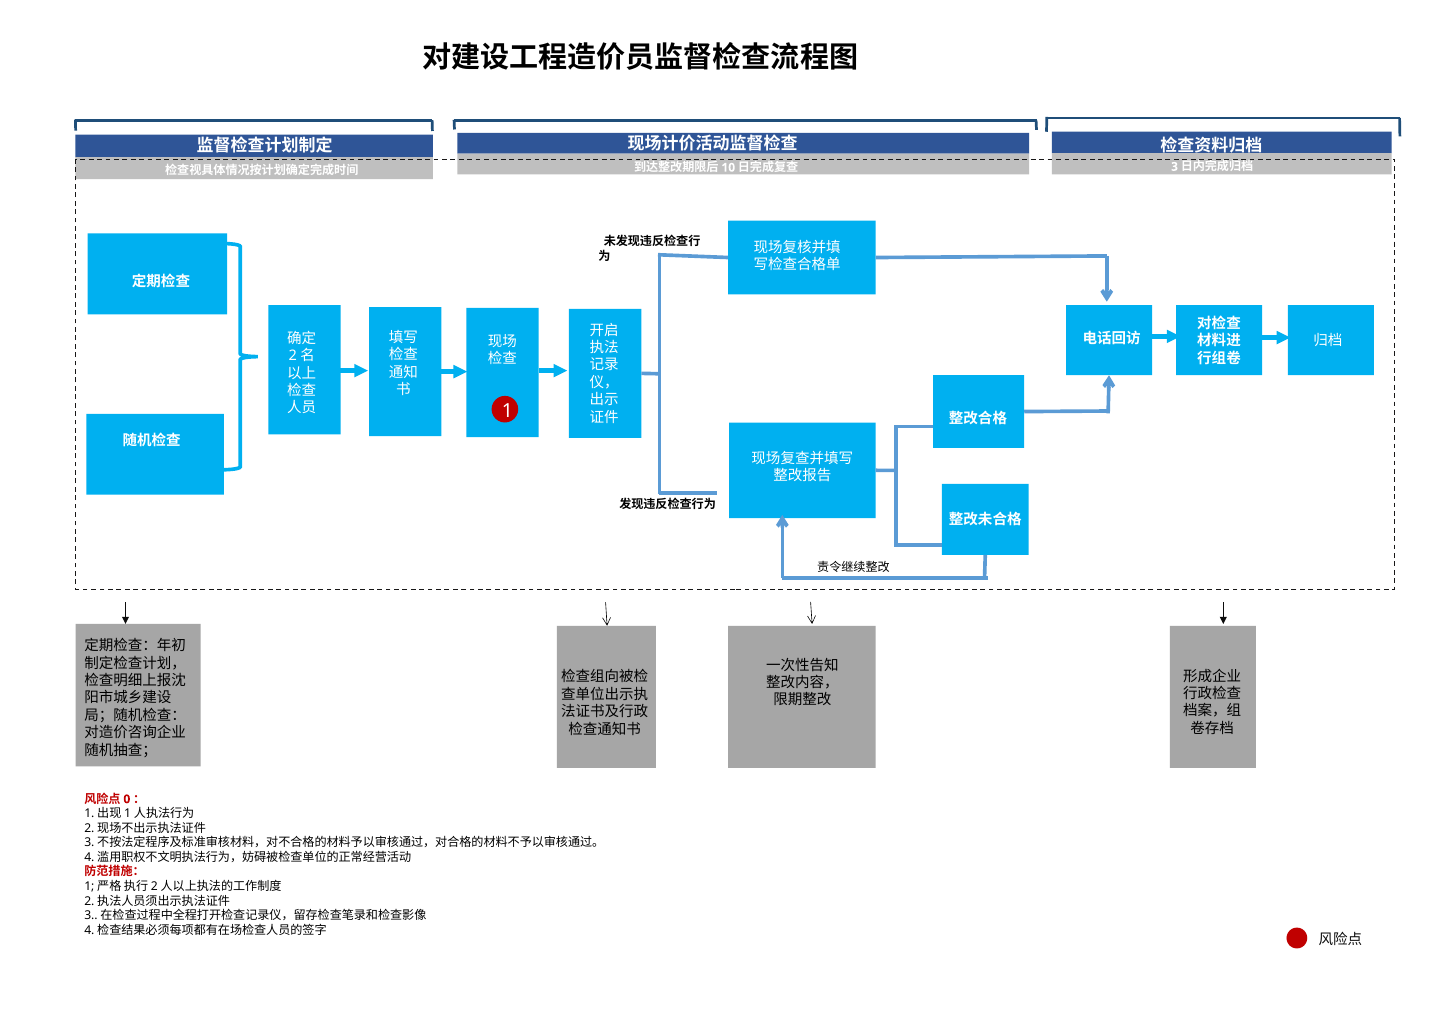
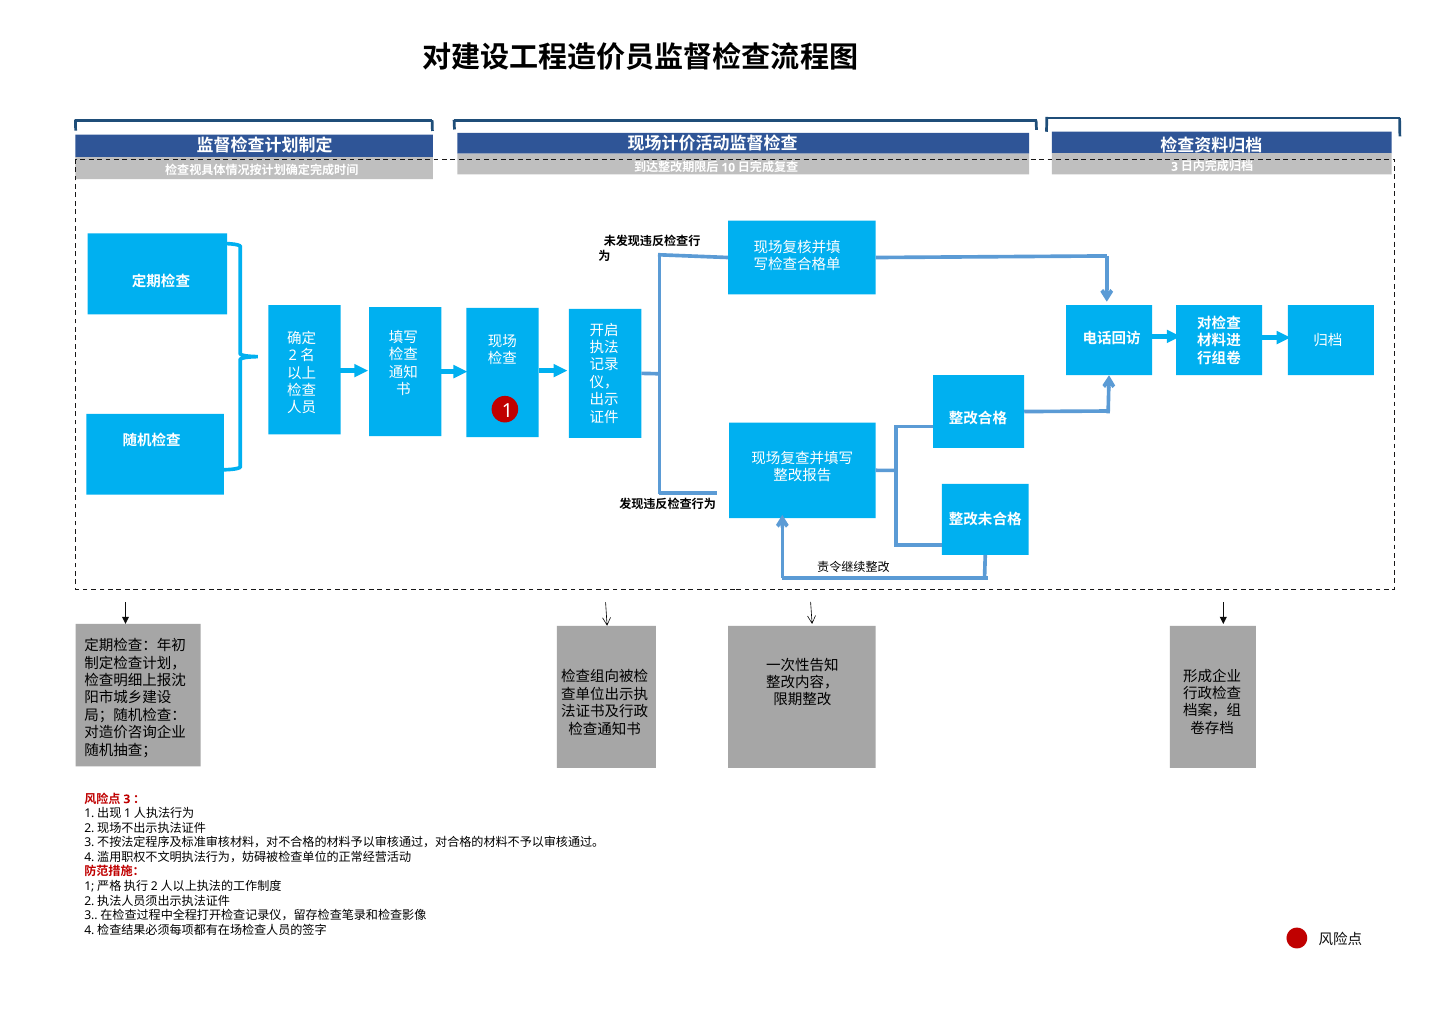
0: 0 -> 3 (127, 799)
